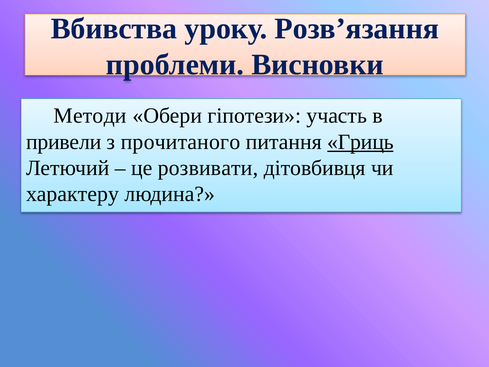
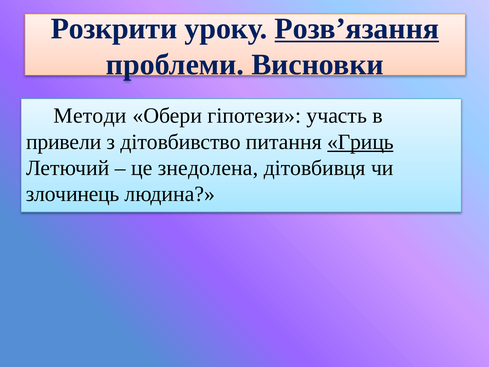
Вбивства: Вбивства -> Розкрити (114, 29)
Розв’язання underline: none -> present (357, 29)
прочитаного: прочитаного -> дітовбивство (181, 142)
розвивати: розвивати -> знедолена (208, 168)
характеру: характеру -> злочинець (73, 194)
